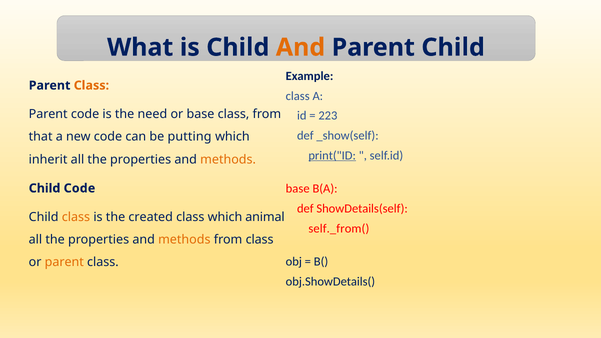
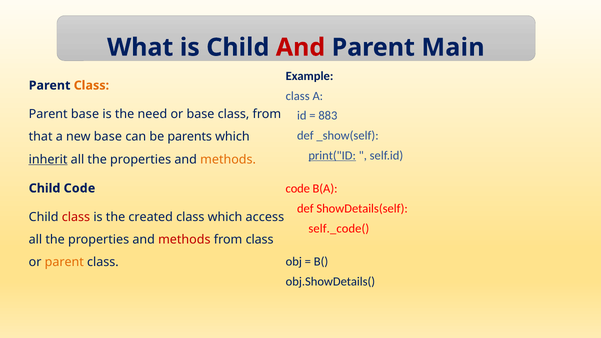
And colour: orange -> red (300, 47)
Parent Child: Child -> Main (453, 47)
223: 223 -> 883 (328, 116)
Parent code: code -> base (85, 114)
new code: code -> base (108, 137)
putting: putting -> parents (190, 137)
inherit underline: none -> present (48, 159)
base: base -> code (298, 189)
class colour: orange -> red (76, 217)
animal: animal -> access (265, 217)
self._from(: self._from( -> self._code( (339, 228)
methods colour: orange -> red (184, 240)
